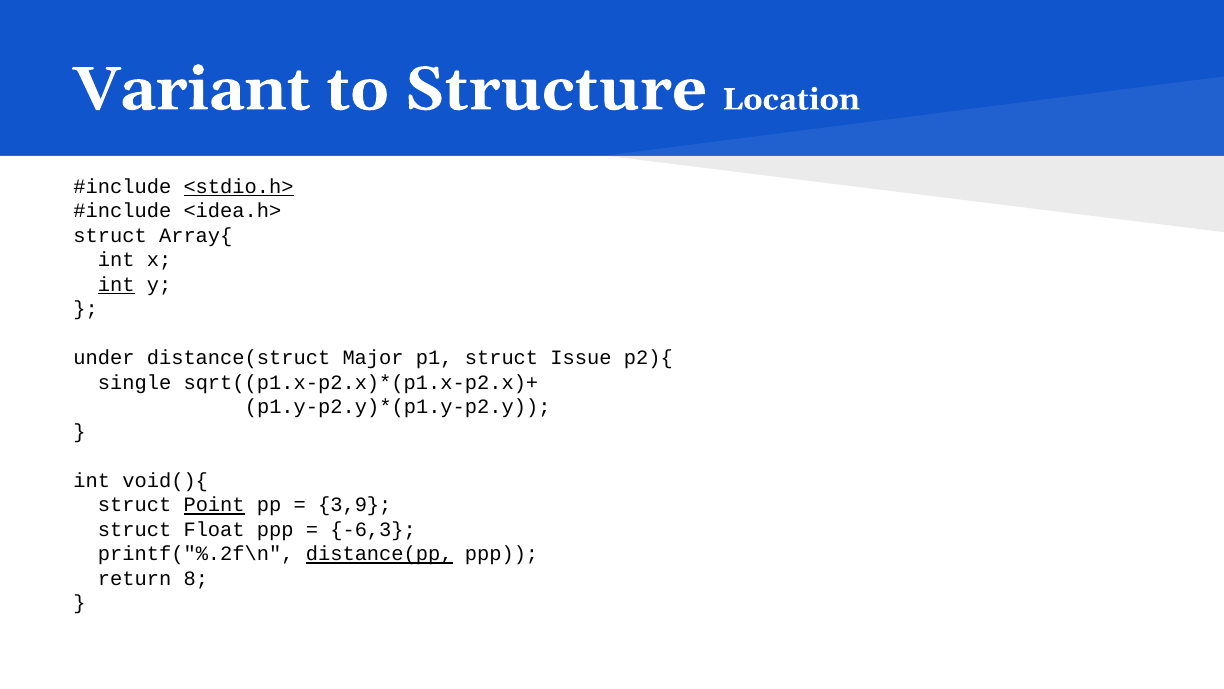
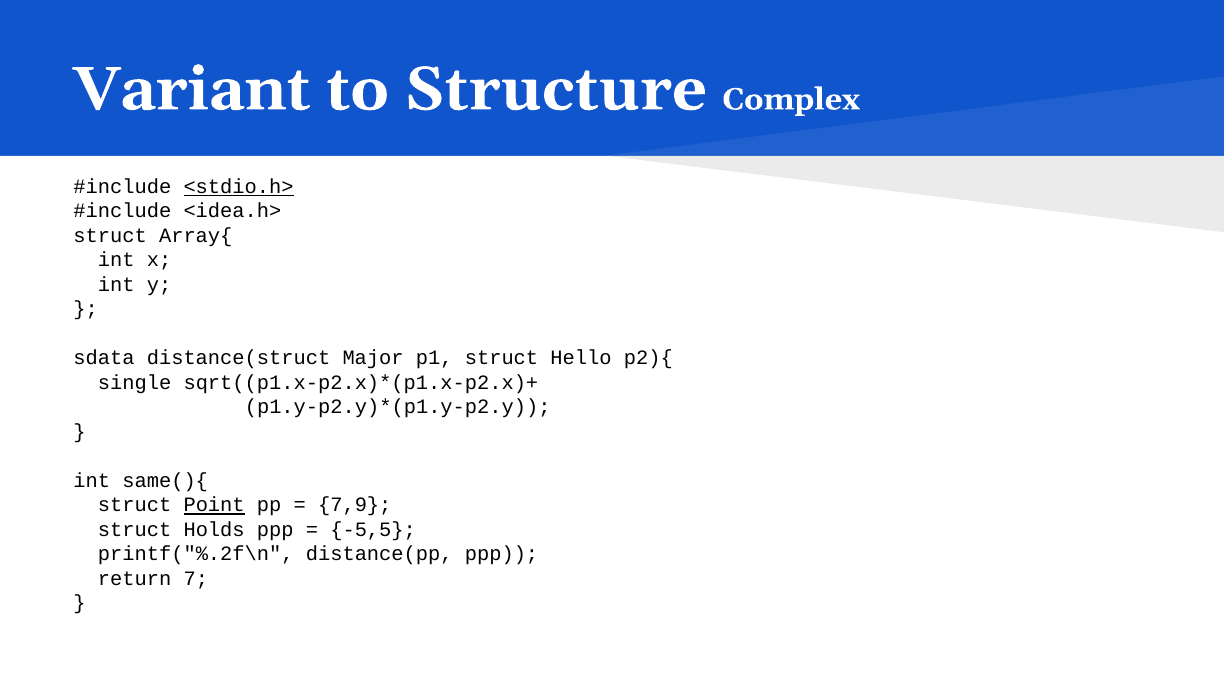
Location: Location -> Complex (791, 99)
int underline: present -> none (116, 284)
under: under -> sdata (104, 358)
Issue: Issue -> Hello (581, 358)
void(){: void(){ -> same(){ (165, 480)
3,9: 3,9 -> 7,9 (355, 505)
Float: Float -> Holds (214, 529)
-6,3: -6,3 -> -5,5 (373, 529)
distance(pp underline: present -> none (379, 554)
8: 8 -> 7 (196, 578)
